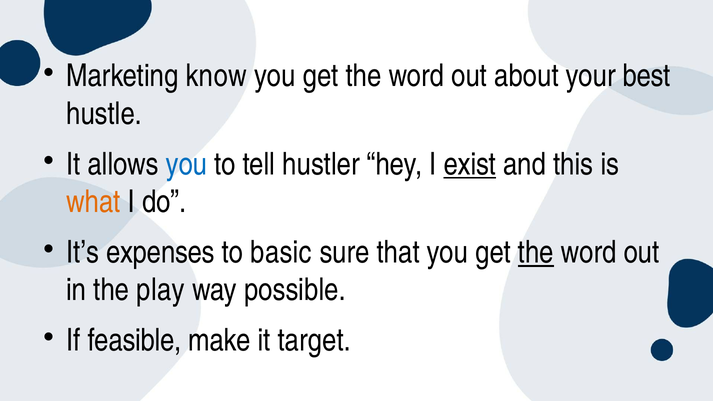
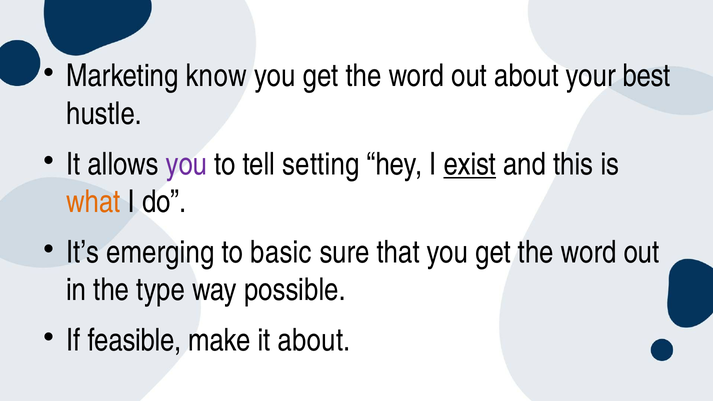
you colour: blue -> purple (187, 164)
hustler: hustler -> setting (321, 164)
expenses: expenses -> emerging (160, 252)
the underline: present -> none (536, 252)
play: play -> type (161, 290)
it target: target -> about (314, 341)
